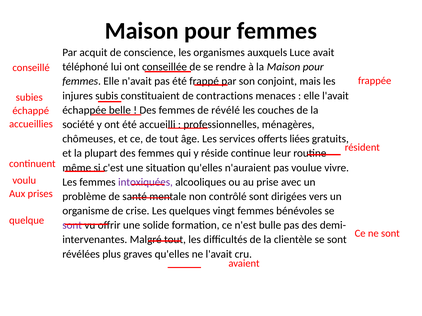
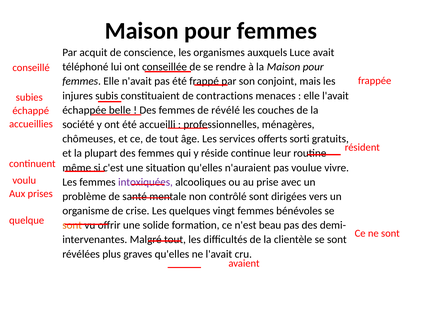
liées: liées -> sorti (300, 139)
sont colour: purple -> orange (72, 226)
bulle: bulle -> beau (270, 226)
